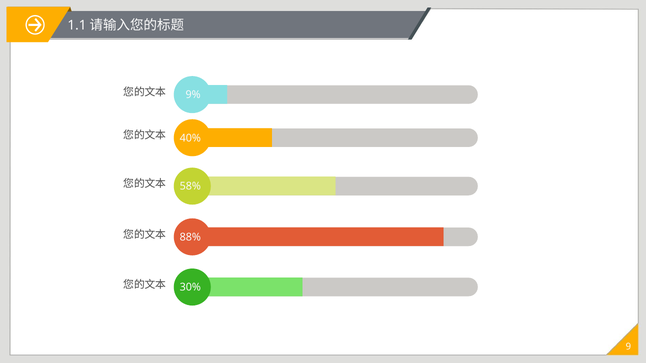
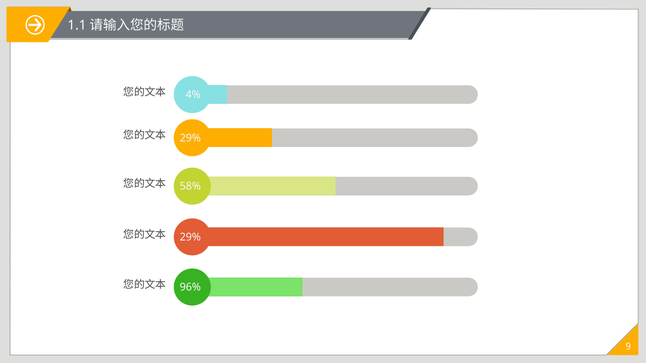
9%: 9% -> 4% (193, 95)
40%: 40% -> 29% (190, 138)
88%: 88% -> 29% (190, 237)
30%: 30% -> 96% (190, 287)
